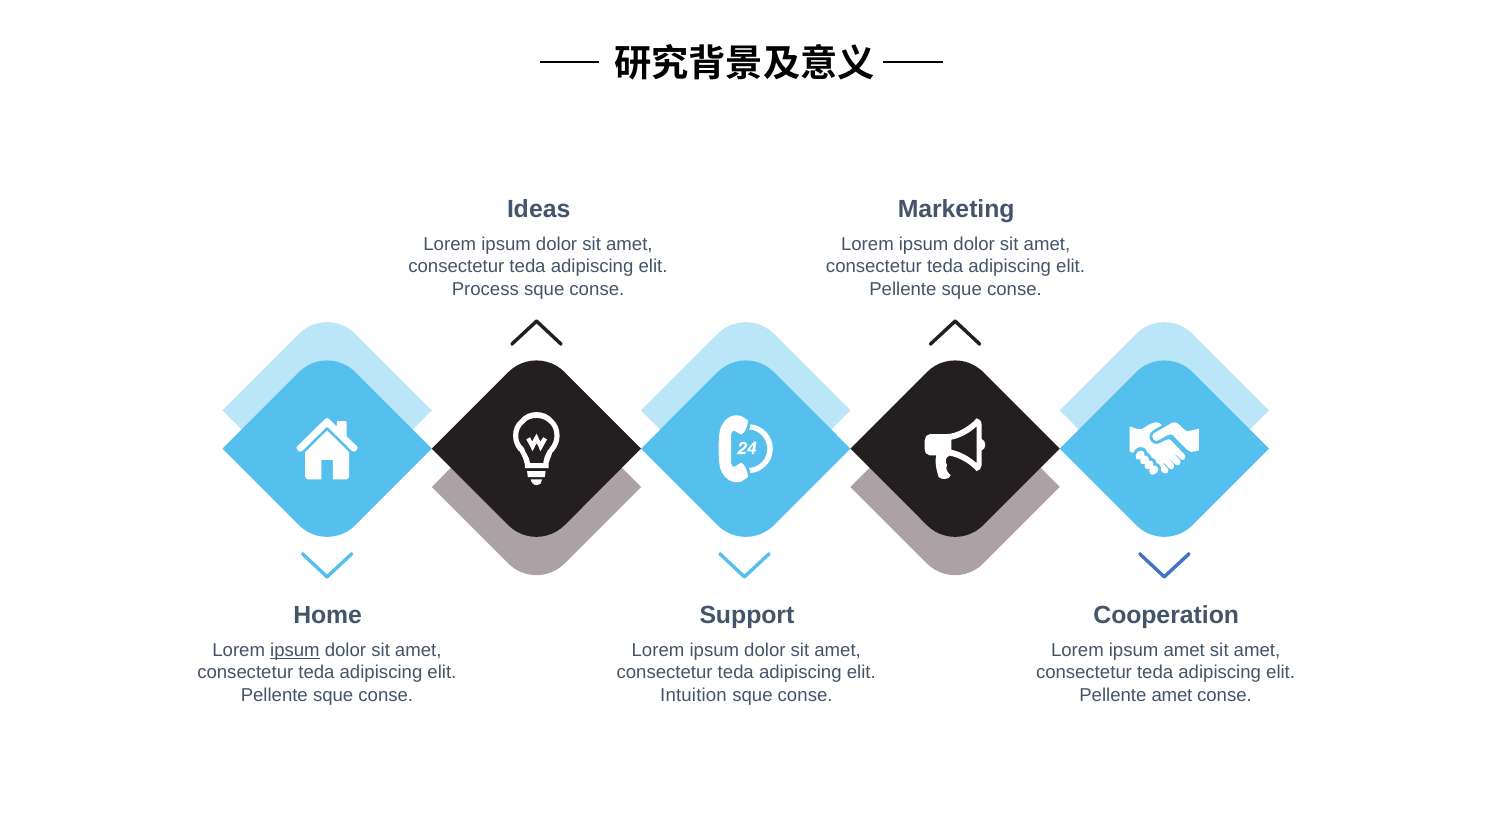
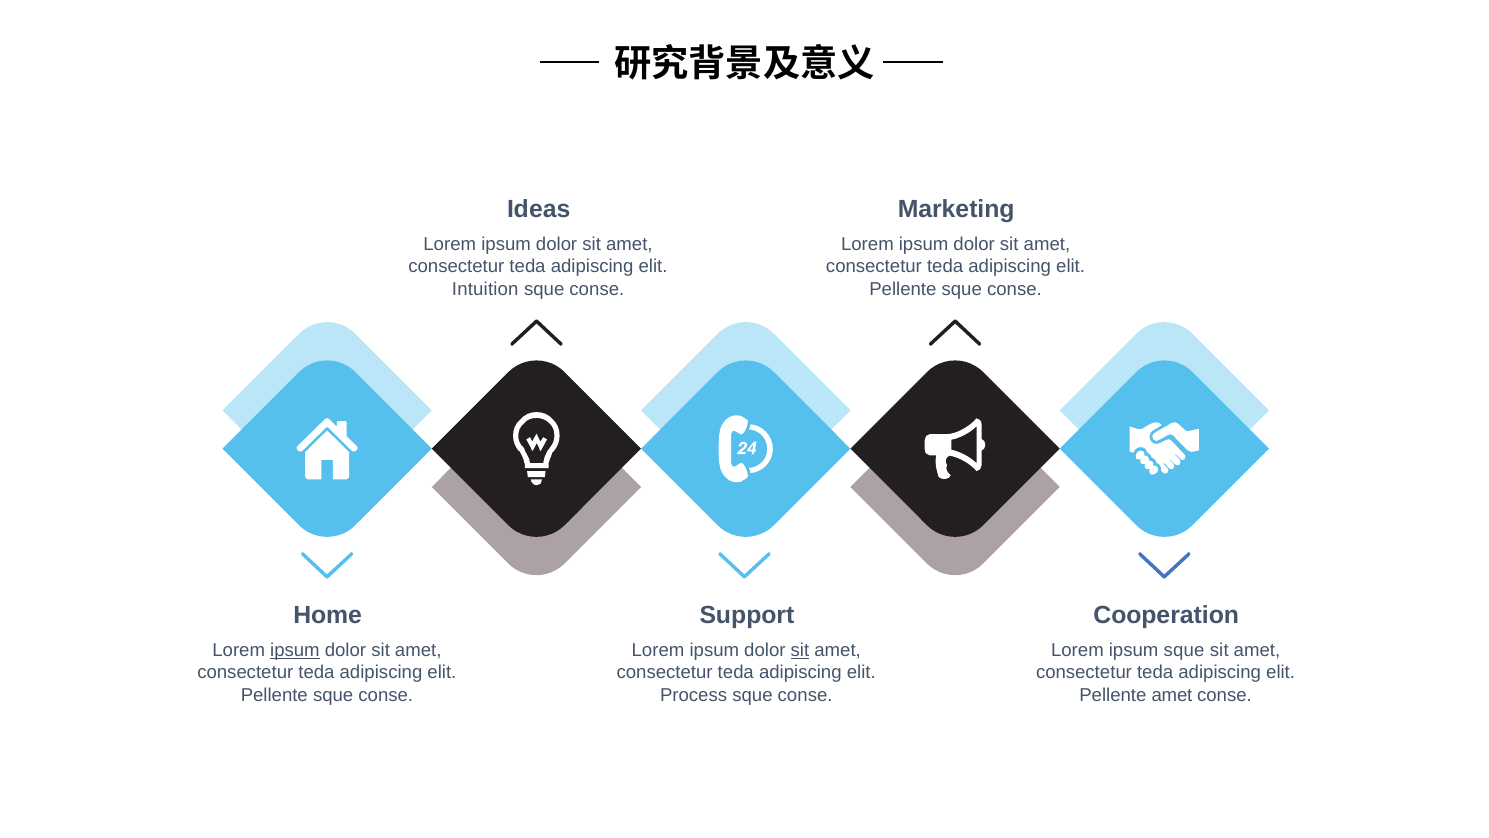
Process: Process -> Intuition (485, 289)
sit underline: none -> present (800, 650)
ipsum amet: amet -> sque (1184, 650)
Intuition: Intuition -> Process (694, 695)
